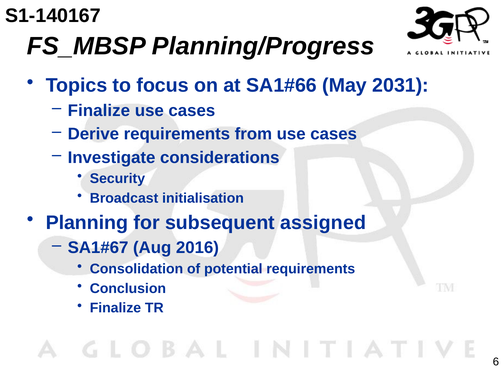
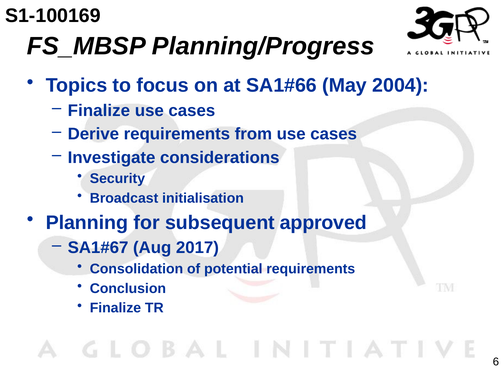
S1-140167: S1-140167 -> S1-100169 (53, 16)
2031: 2031 -> 2004 (401, 85)
assigned: assigned -> approved (323, 223)
2016: 2016 -> 2017 (197, 248)
